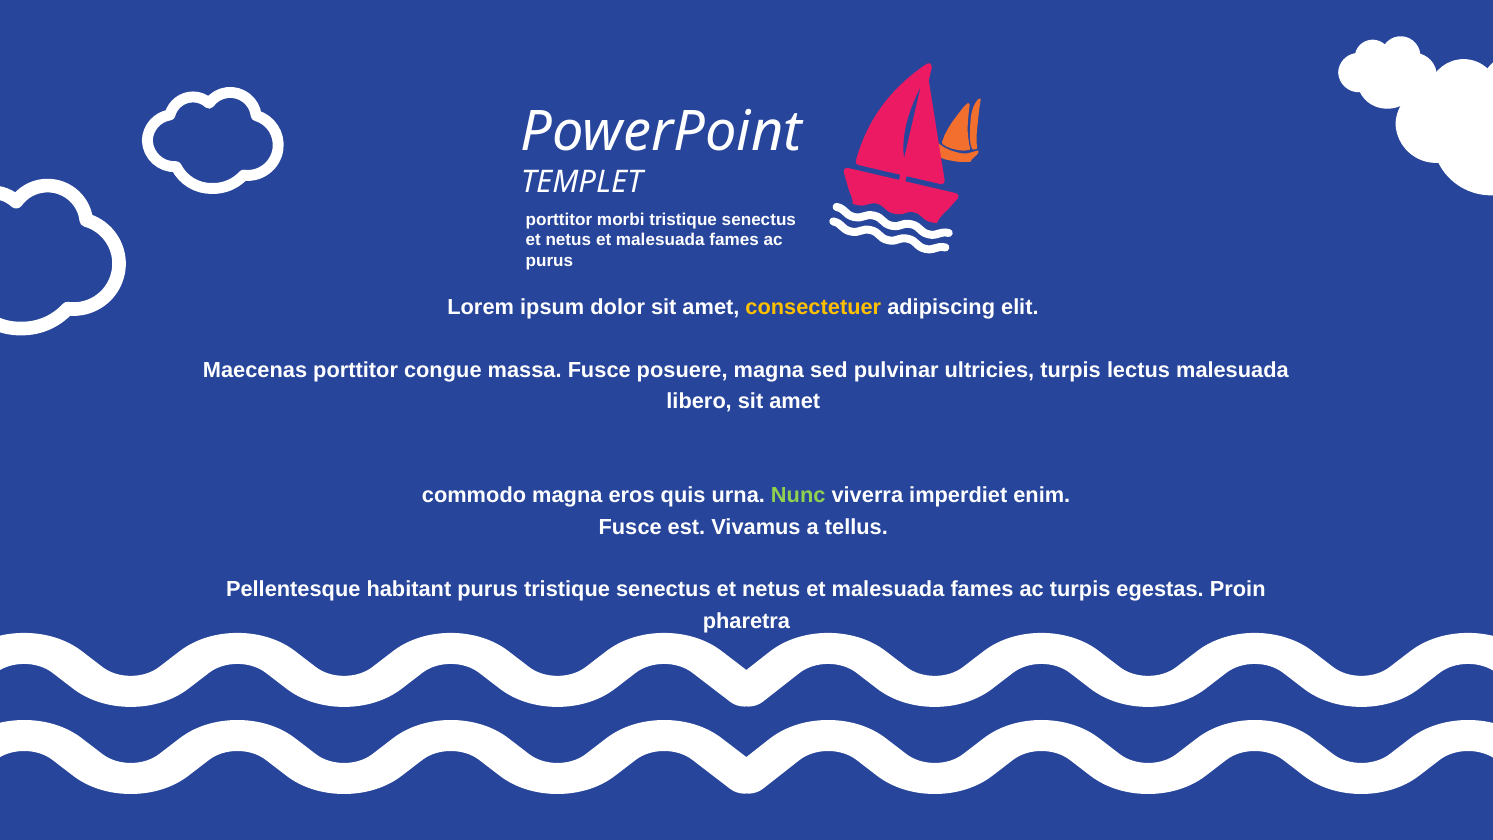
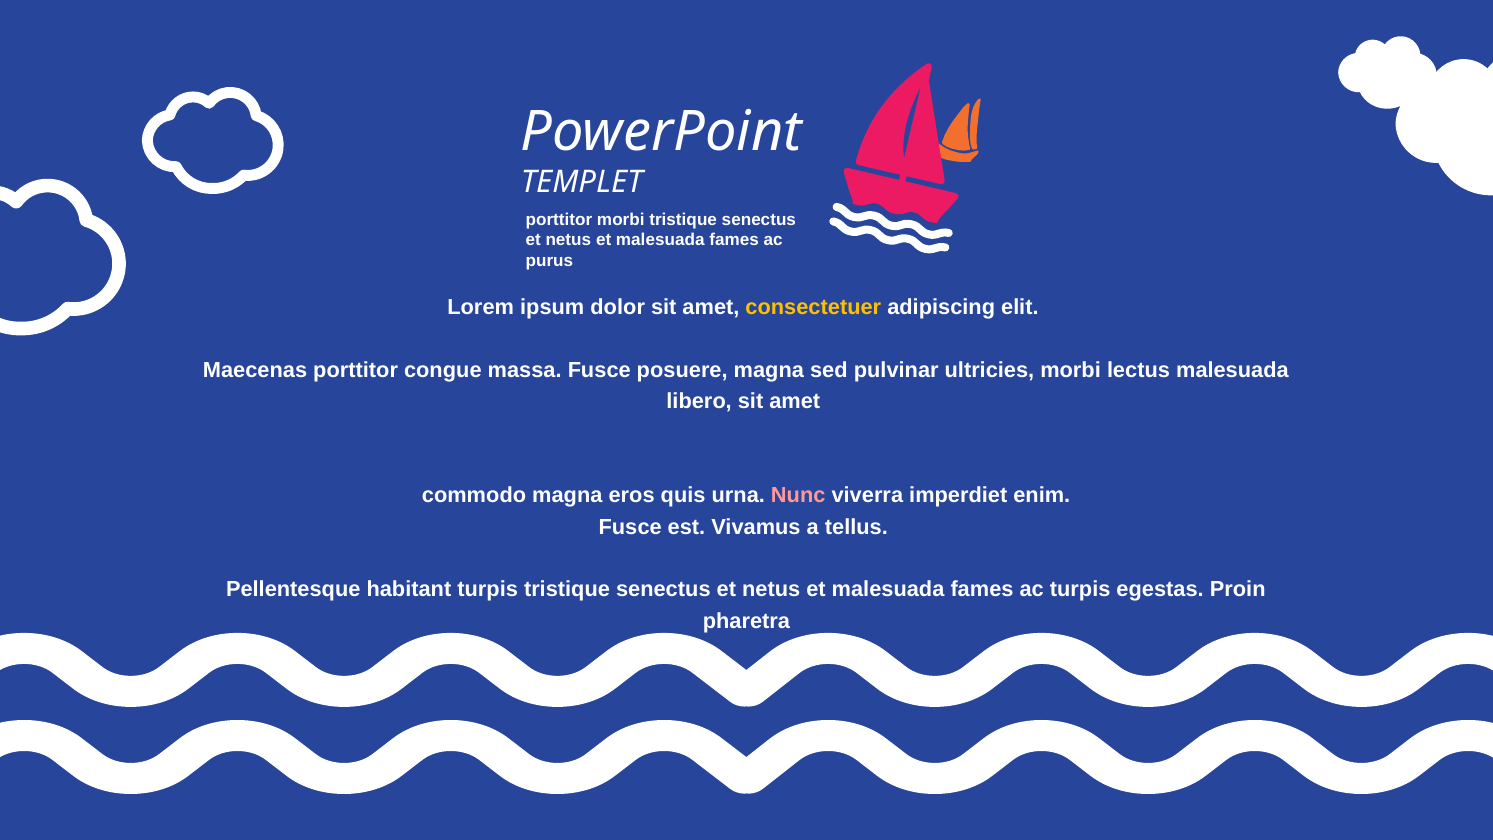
ultricies turpis: turpis -> morbi (1071, 370)
Nunc colour: light green -> pink (798, 496)
habitant purus: purus -> turpis (488, 590)
